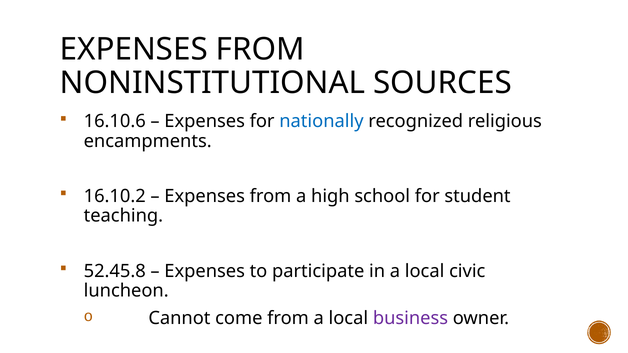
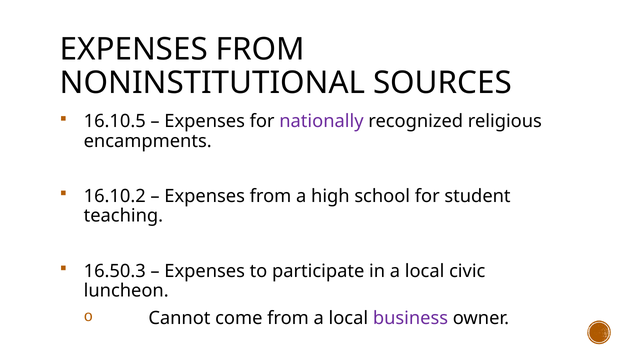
16.10.6: 16.10.6 -> 16.10.5 (115, 121)
nationally colour: blue -> purple (321, 121)
52.45.8: 52.45.8 -> 16.50.3 (115, 271)
